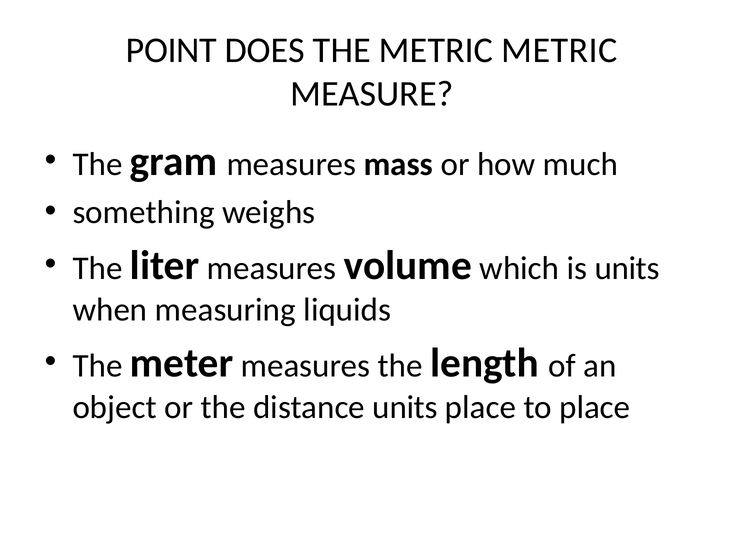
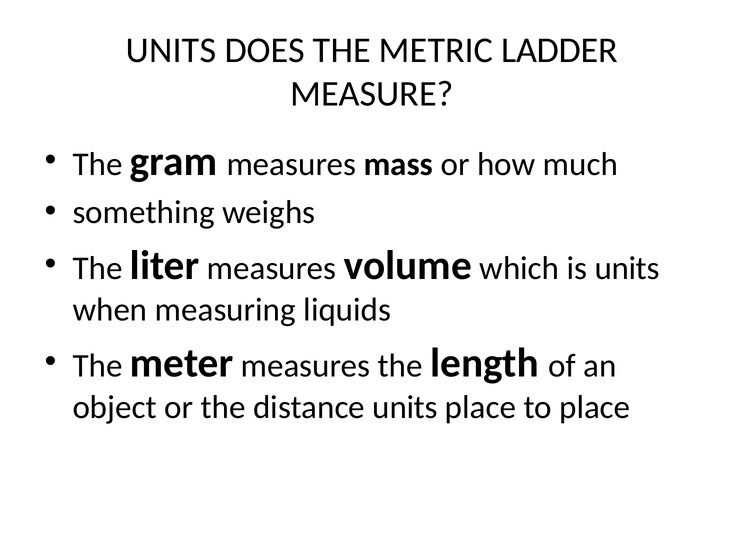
POINT: POINT -> UNITS (171, 50)
METRIC METRIC: METRIC -> LADDER (560, 50)
